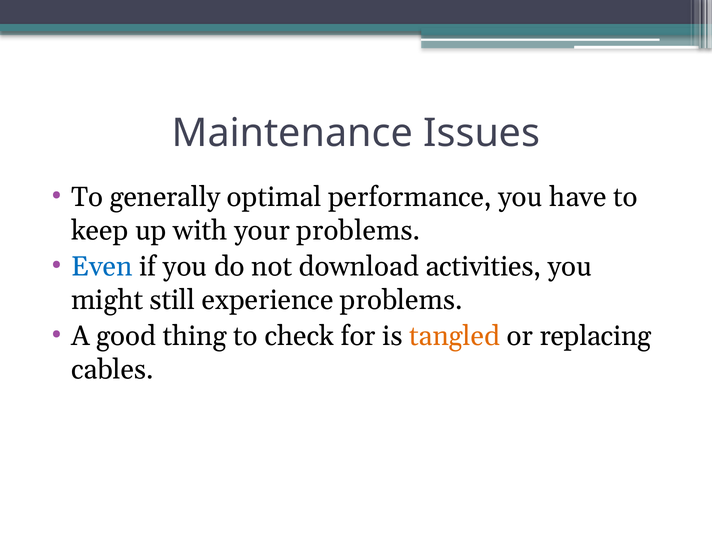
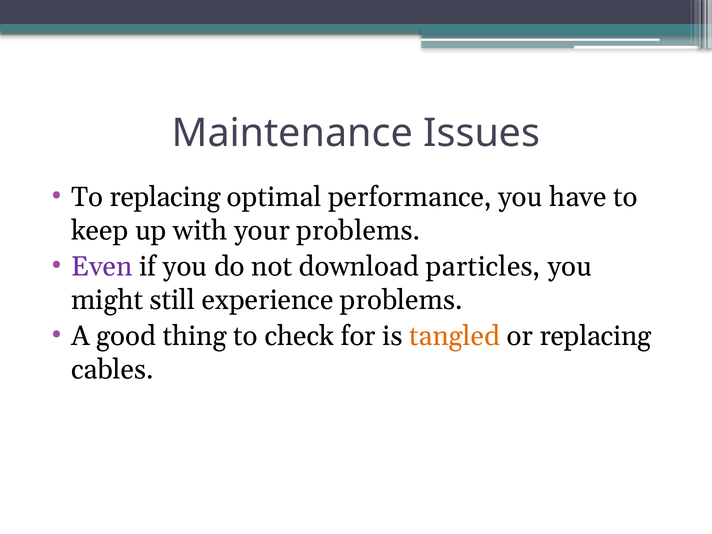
To generally: generally -> replacing (165, 197)
Even colour: blue -> purple (102, 267)
activities: activities -> particles (483, 267)
